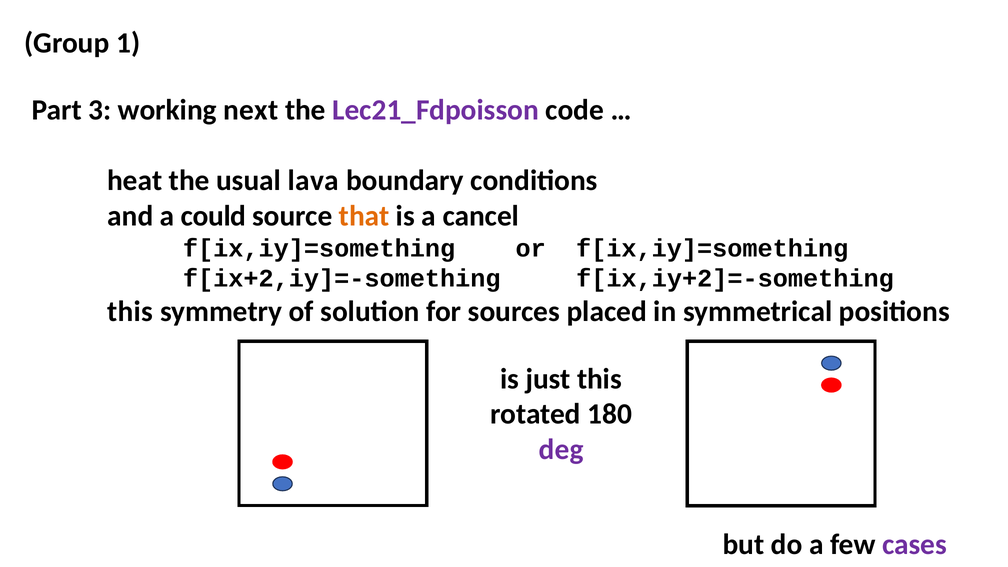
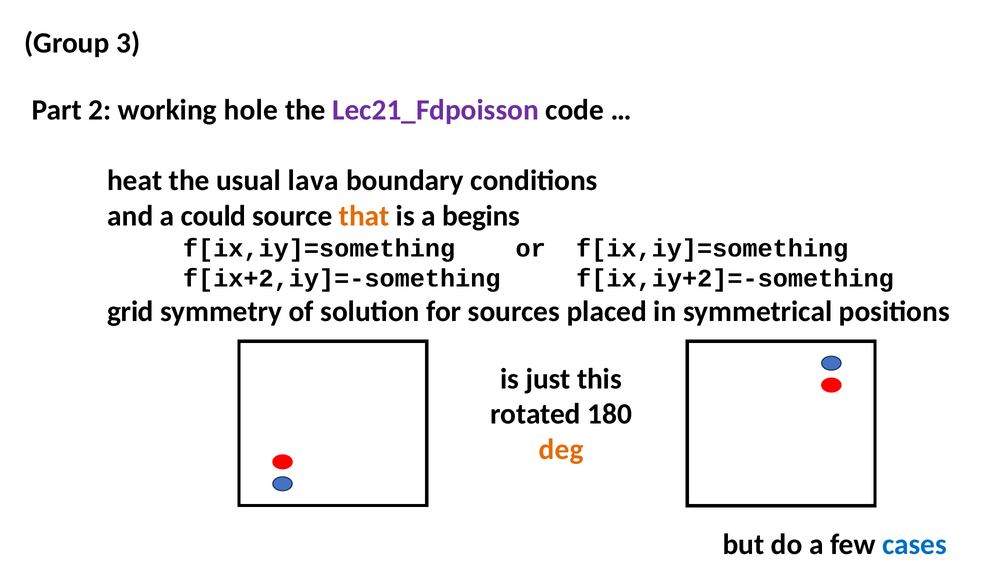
1: 1 -> 3 (128, 43)
3: 3 -> 2 (100, 110)
next: next -> hole (251, 110)
cancel: cancel -> begins (481, 216)
this: this -> grid (130, 312)
deg colour: purple -> orange (561, 450)
cases colour: purple -> blue (915, 545)
